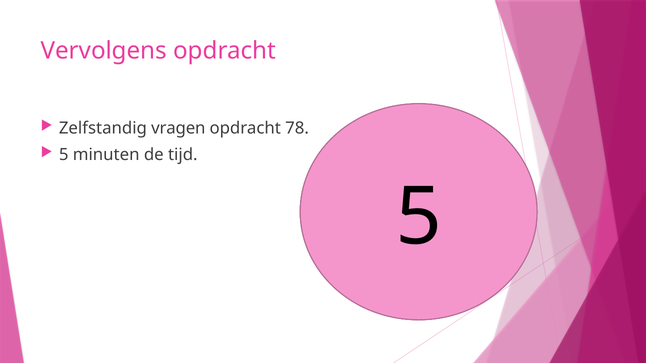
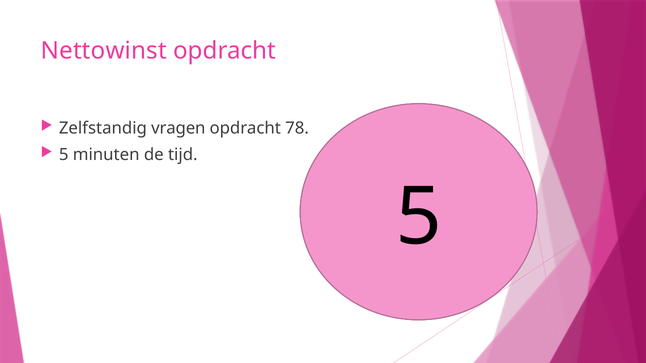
Vervolgens: Vervolgens -> Nettowinst (104, 51)
